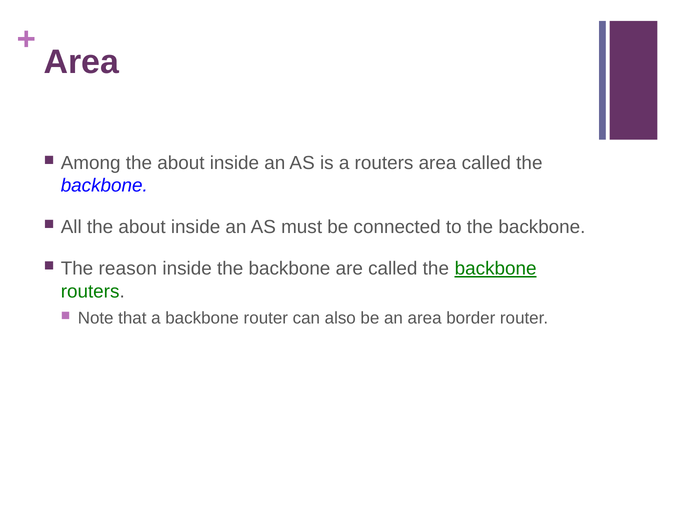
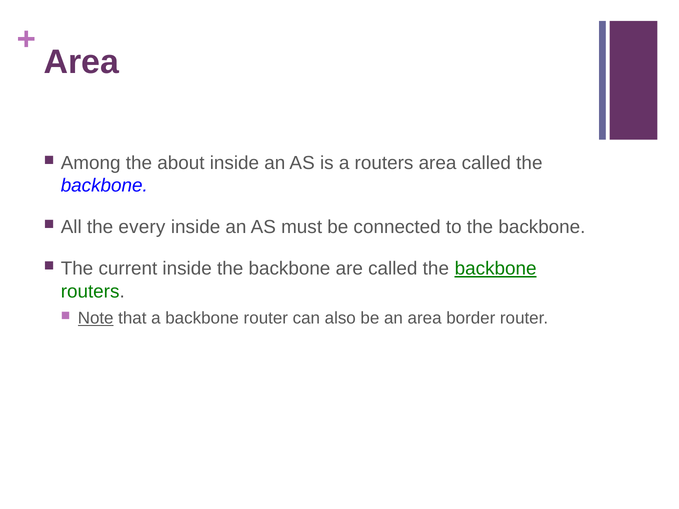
All the about: about -> every (142, 227)
reason: reason -> current (128, 269)
Note underline: none -> present (96, 319)
